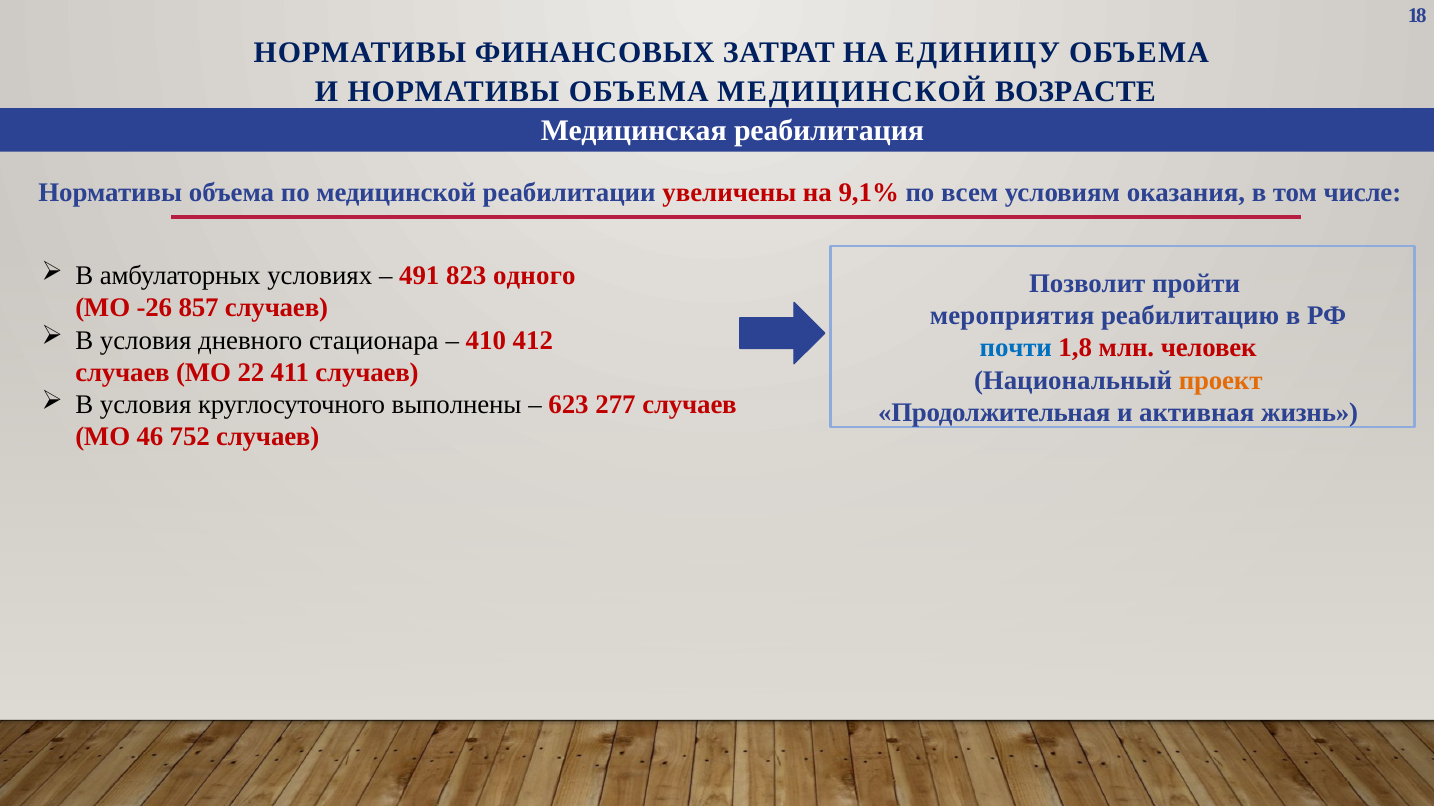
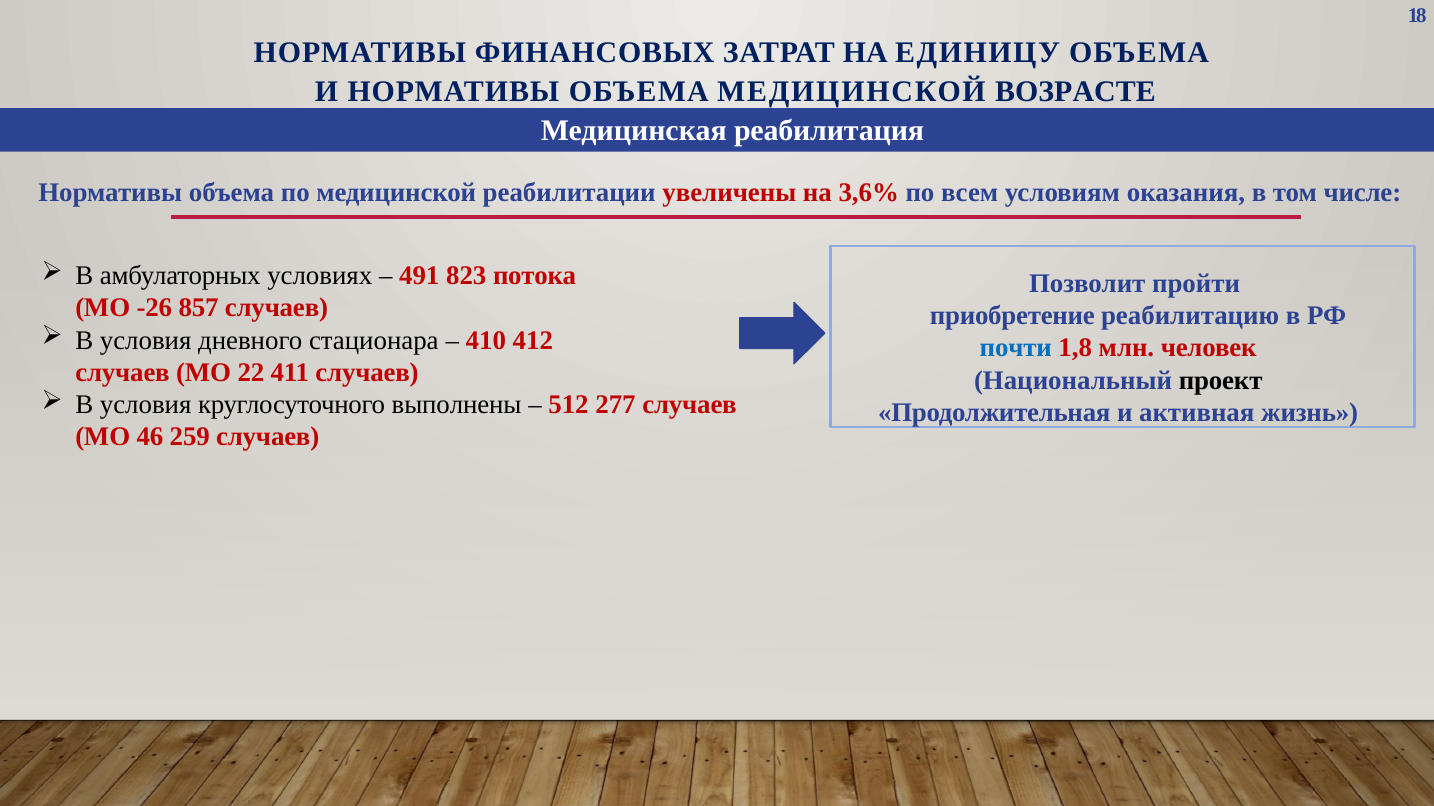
9,1%: 9,1% -> 3,6% (869, 193)
одного: одного -> потока (535, 276)
мероприятия: мероприятия -> приобретение (1012, 316)
проект colour: orange -> black (1221, 381)
623: 623 -> 512 (569, 405)
752: 752 -> 259 (190, 437)
